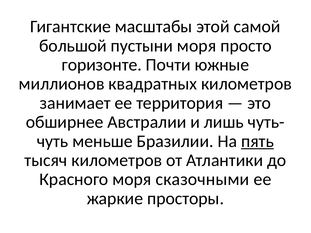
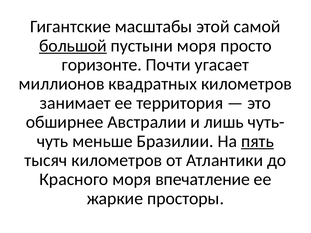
большой underline: none -> present (73, 46)
южные: южные -> угасает (222, 65)
сказочными: сказочными -> впечатление (203, 180)
